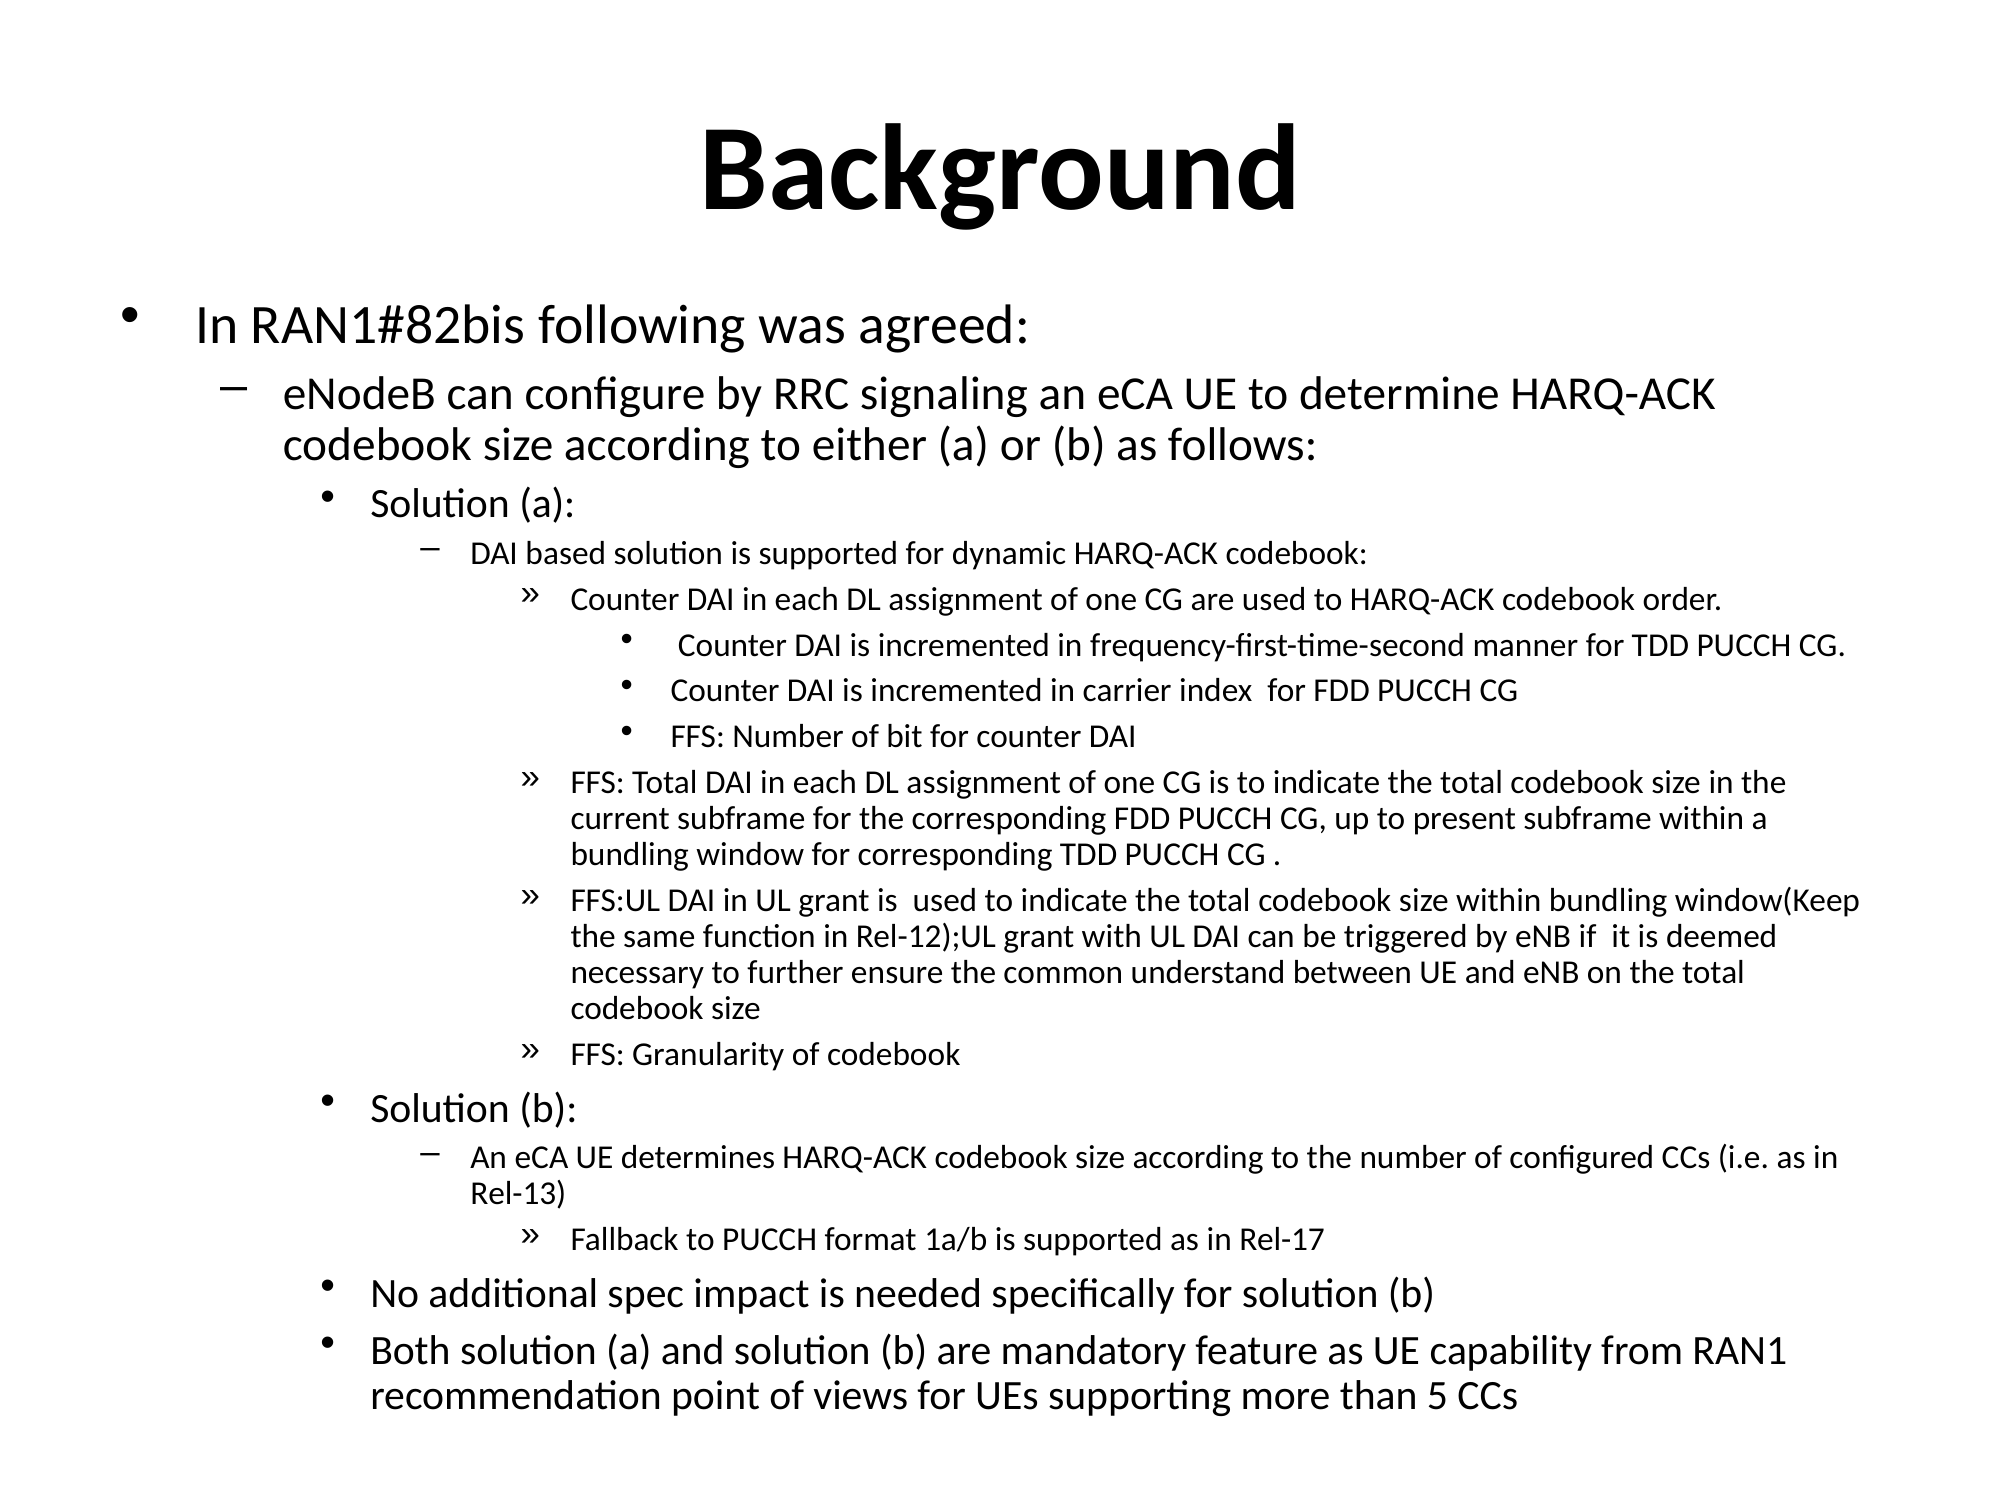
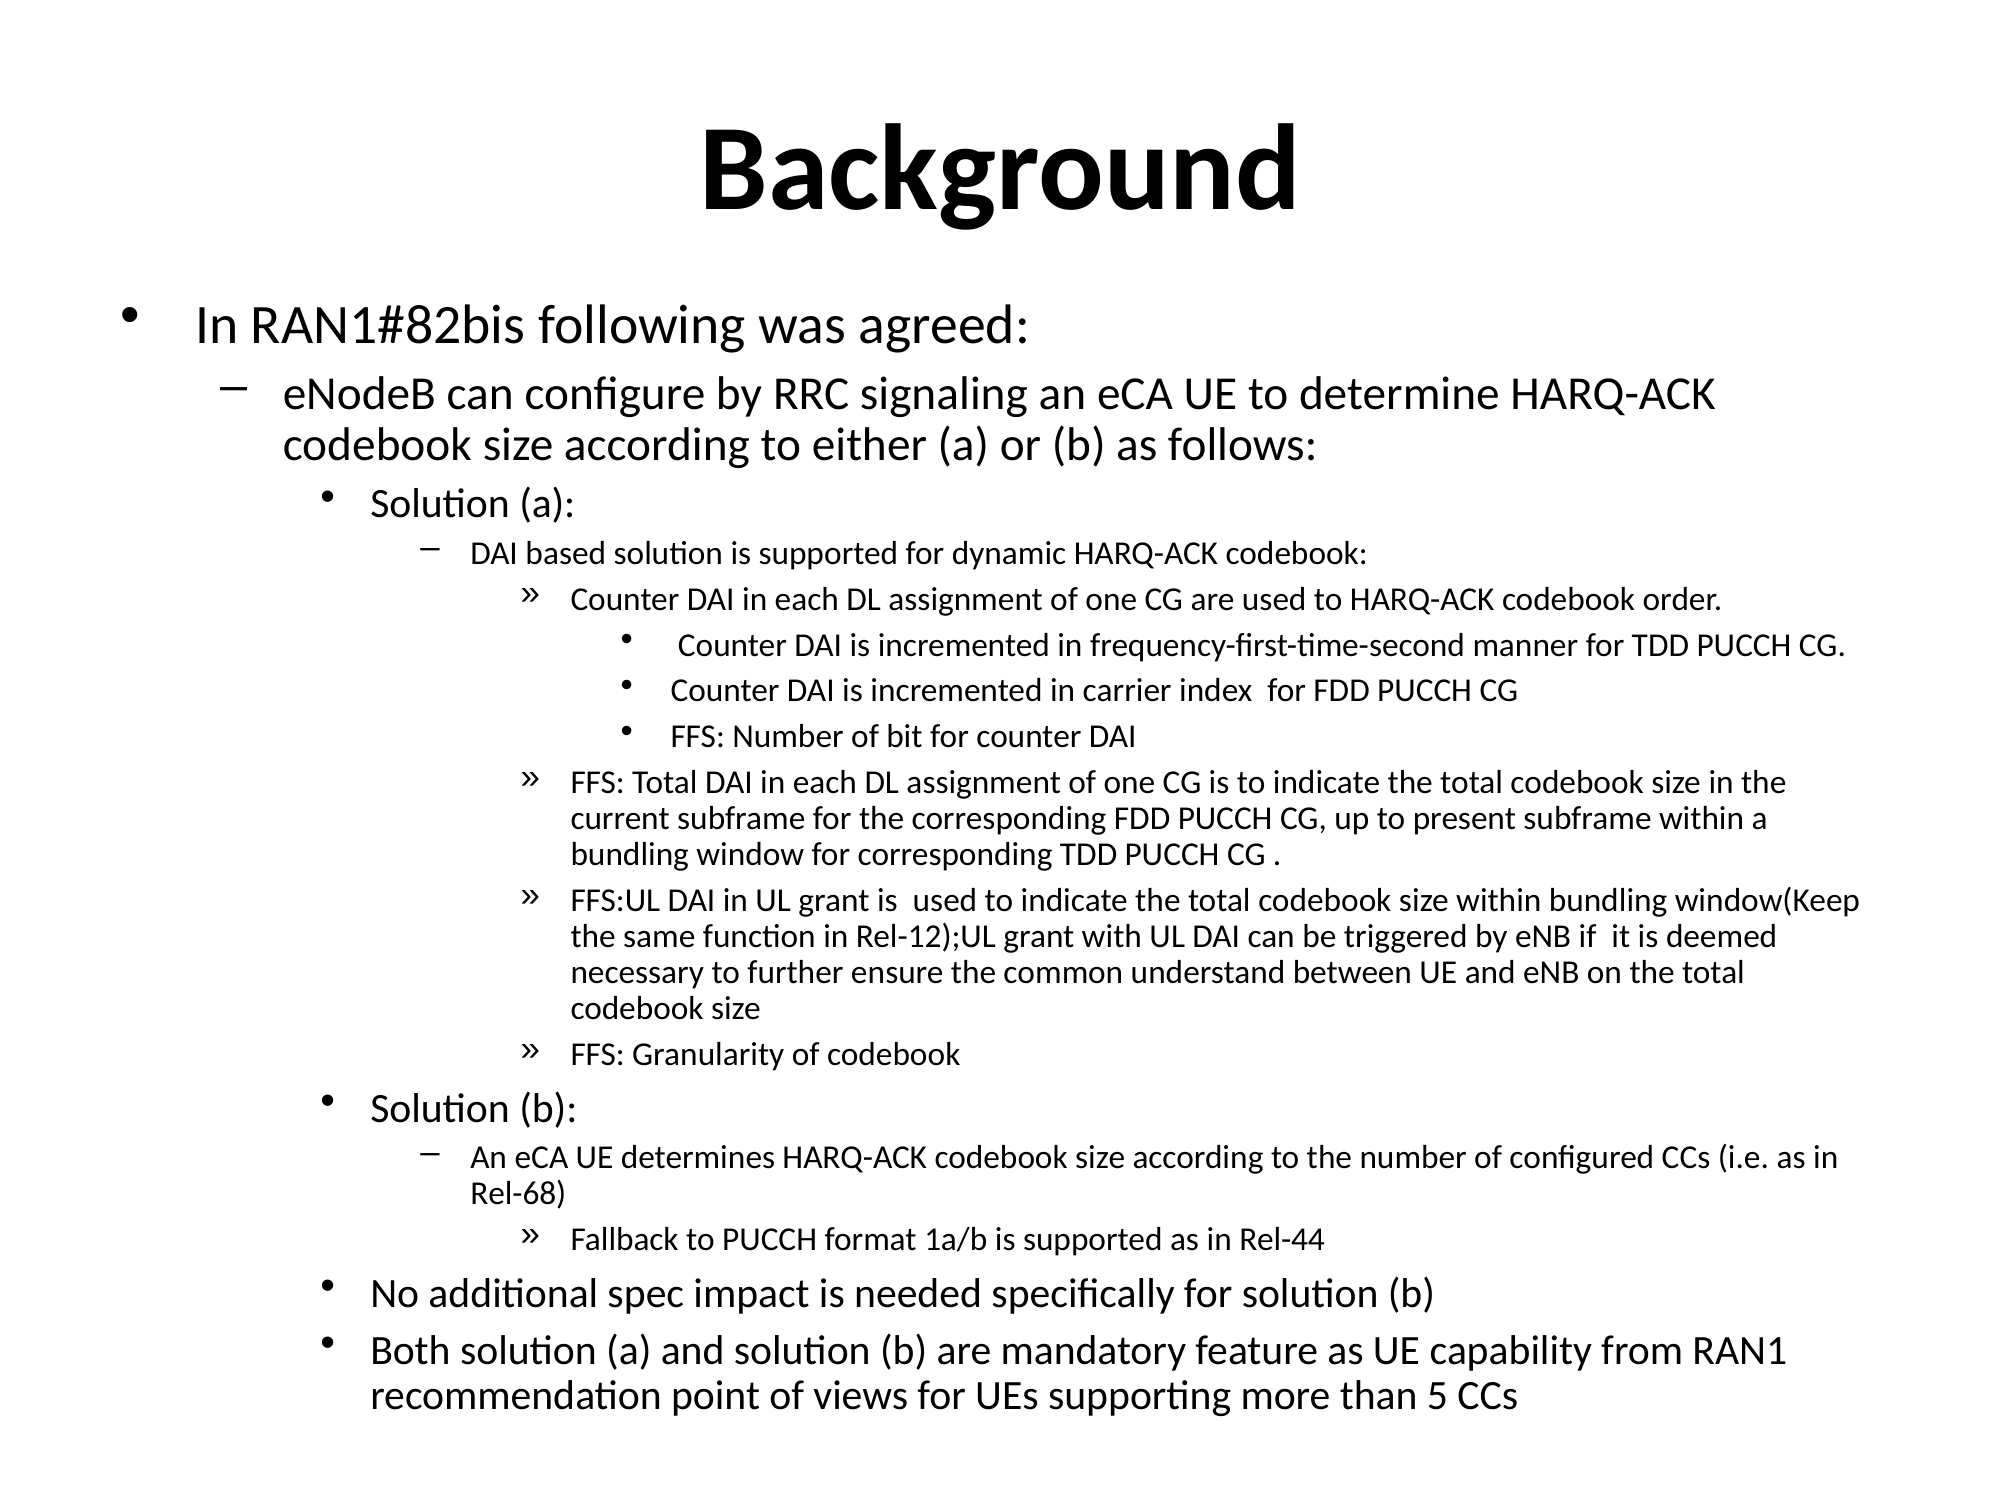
Rel-13: Rel-13 -> Rel-68 (518, 1194)
Rel-17: Rel-17 -> Rel-44 (1282, 1240)
